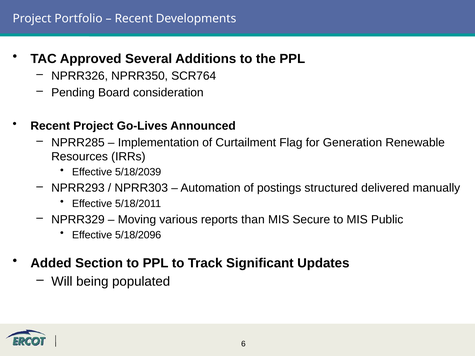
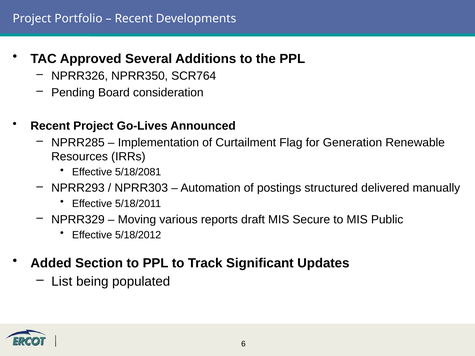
5/18/2039: 5/18/2039 -> 5/18/2081 (138, 172)
than: than -> draft (253, 220)
5/18/2096: 5/18/2096 -> 5/18/2012 (138, 235)
Will: Will -> List (62, 282)
